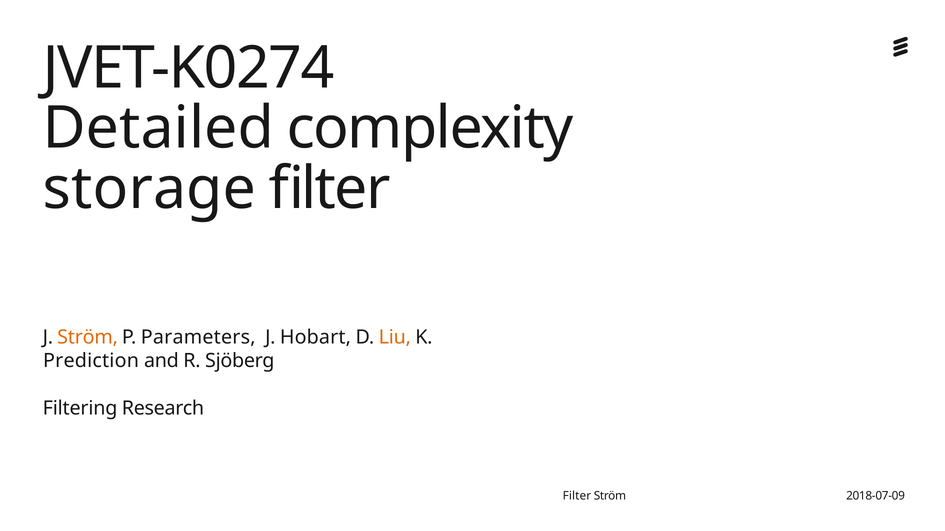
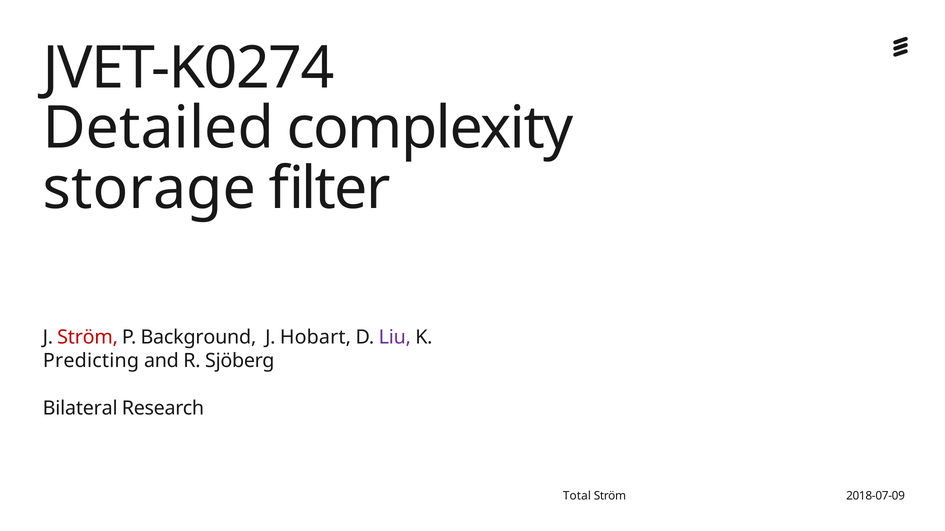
Ström colour: orange -> red (88, 338)
Parameters: Parameters -> Background (198, 338)
Liu colour: orange -> purple (395, 338)
Prediction: Prediction -> Predicting (91, 361)
Filtering: Filtering -> Bilateral (80, 409)
Filter: Filter -> Total (577, 497)
